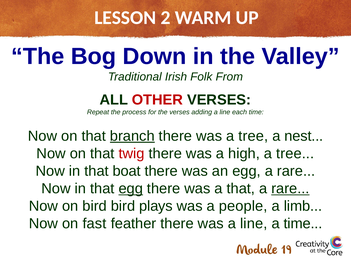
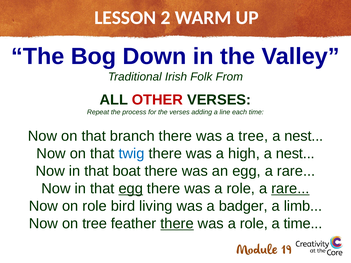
branch underline: present -> none (132, 136)
twig colour: red -> blue (132, 154)
tree: tree -> nest (295, 154)
that: that -> role (241, 189)
on bird: bird -> role (95, 206)
plays: plays -> living (156, 206)
people: people -> badger (243, 206)
on fast: fast -> tree (95, 224)
there underline: none -> present (177, 224)
line: line -> role (254, 224)
